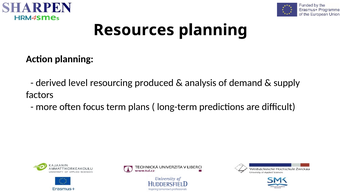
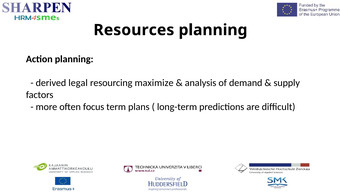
level: level -> legal (78, 83)
produced: produced -> maximize (154, 83)
